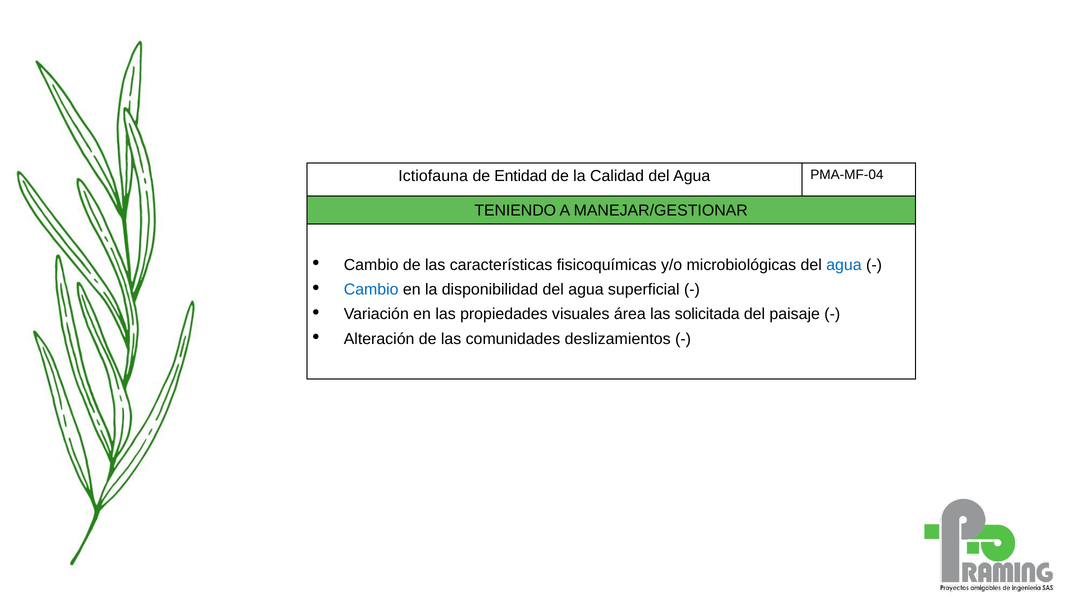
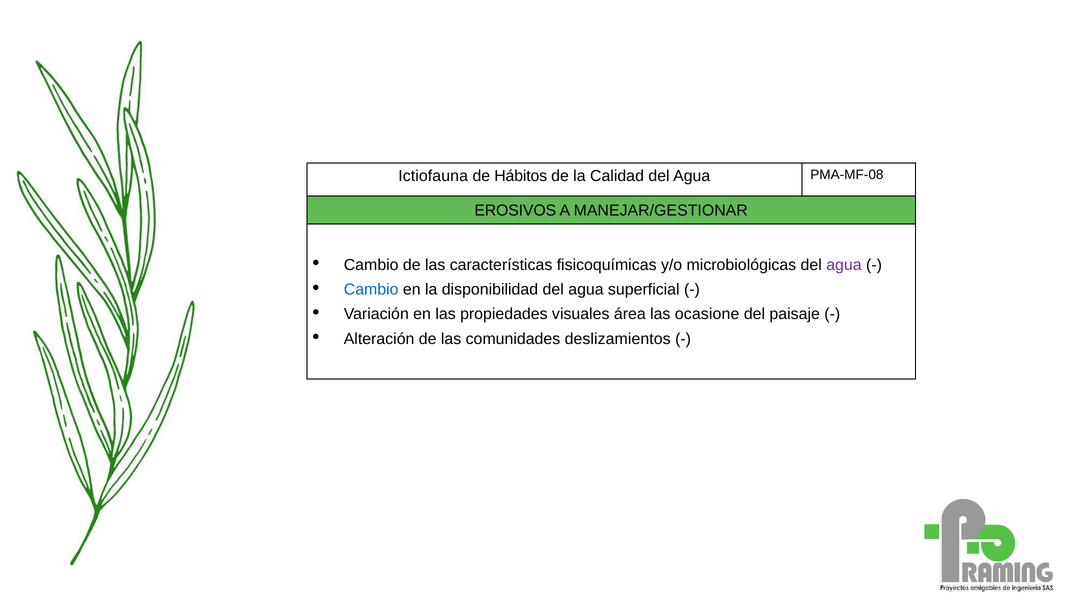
Entidad: Entidad -> Hábitos (521, 176)
PMA-MF-04: PMA-MF-04 -> PMA-MF-08 (847, 175)
TENIENDO: TENIENDO -> EROSIVOS (515, 210)
agua colour: blue -> purple (844, 265)
solicitada: solicitada -> ocasione (707, 314)
